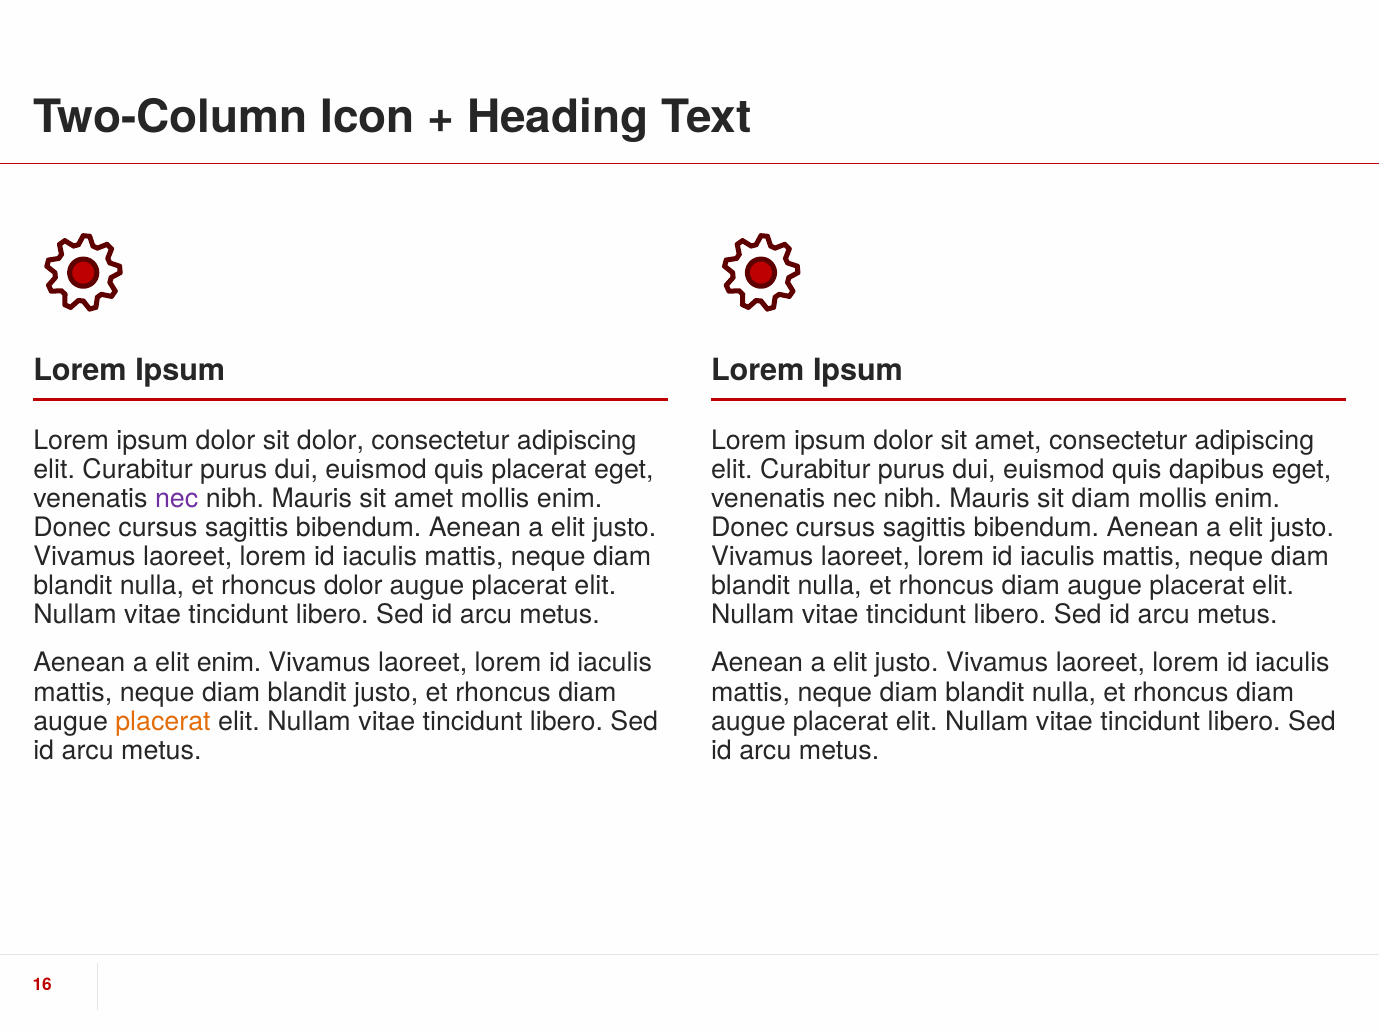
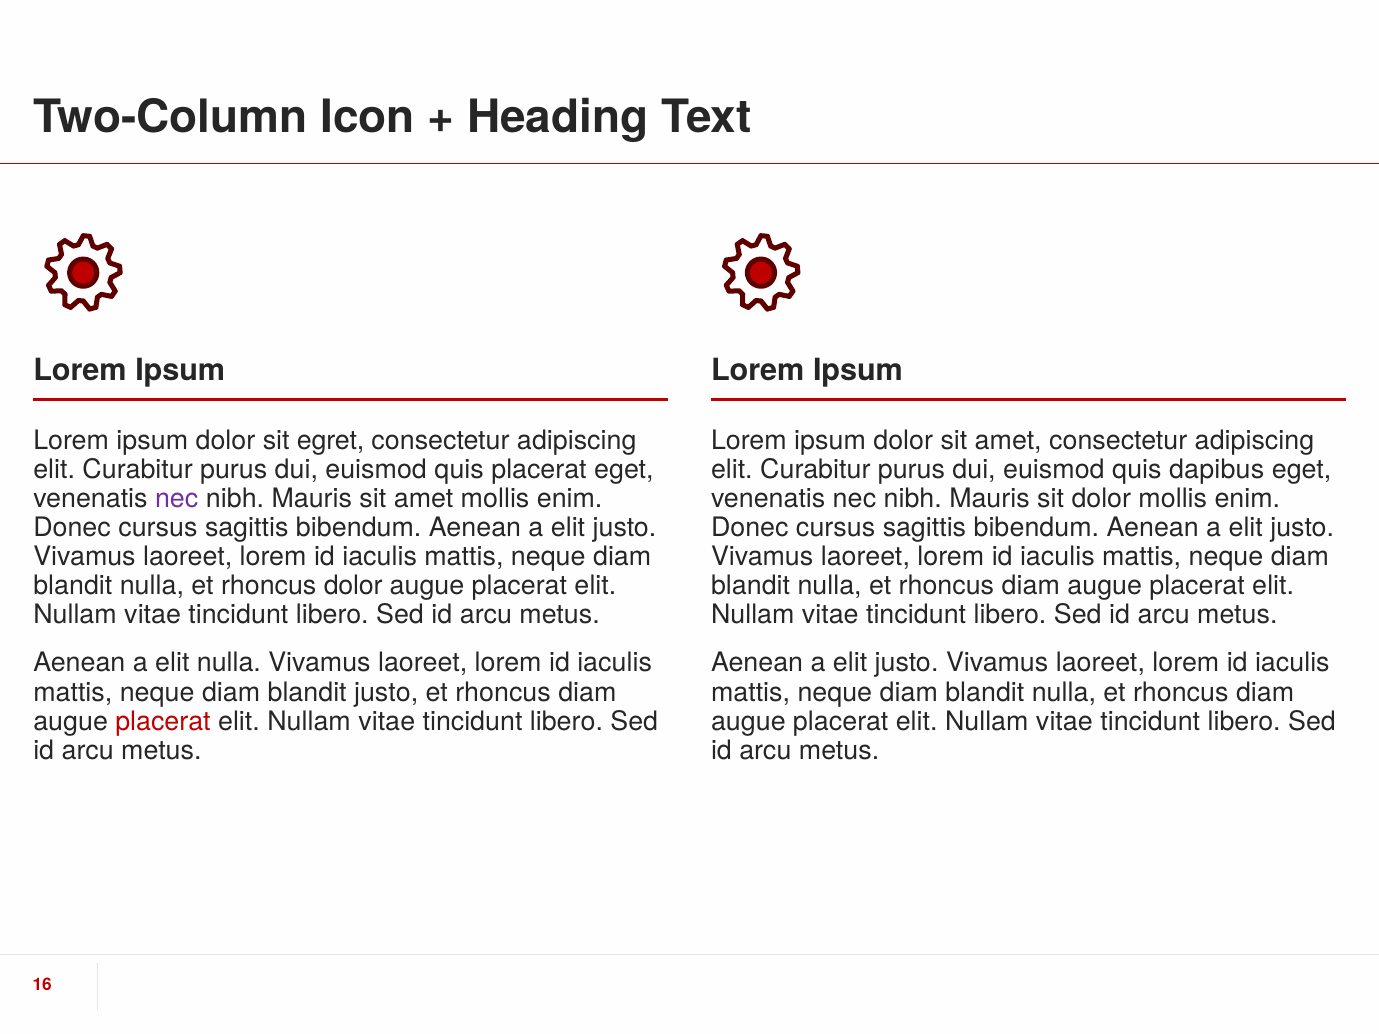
sit dolor: dolor -> egret (331, 441)
sit diam: diam -> dolor (1101, 499)
elit enim: enim -> nulla (229, 663)
placerat colour: orange -> red (163, 721)
